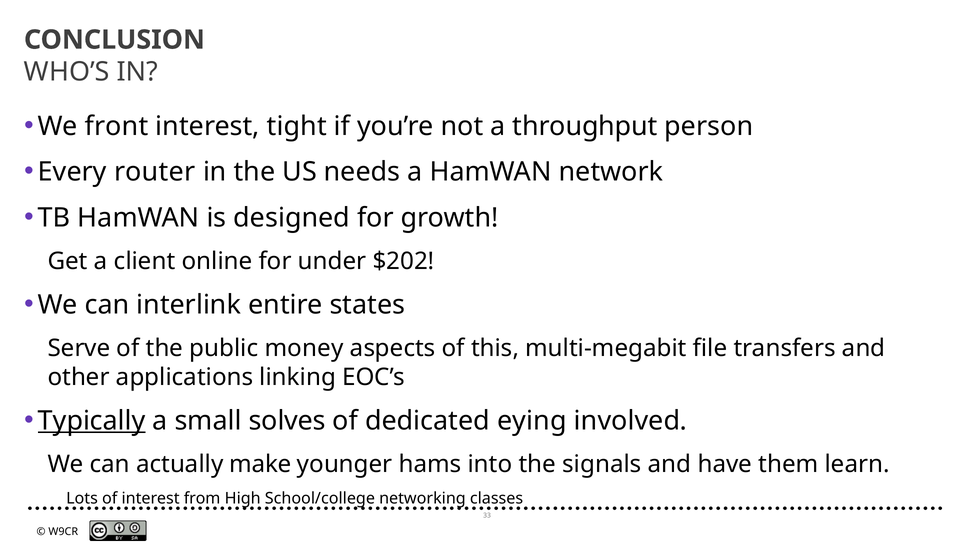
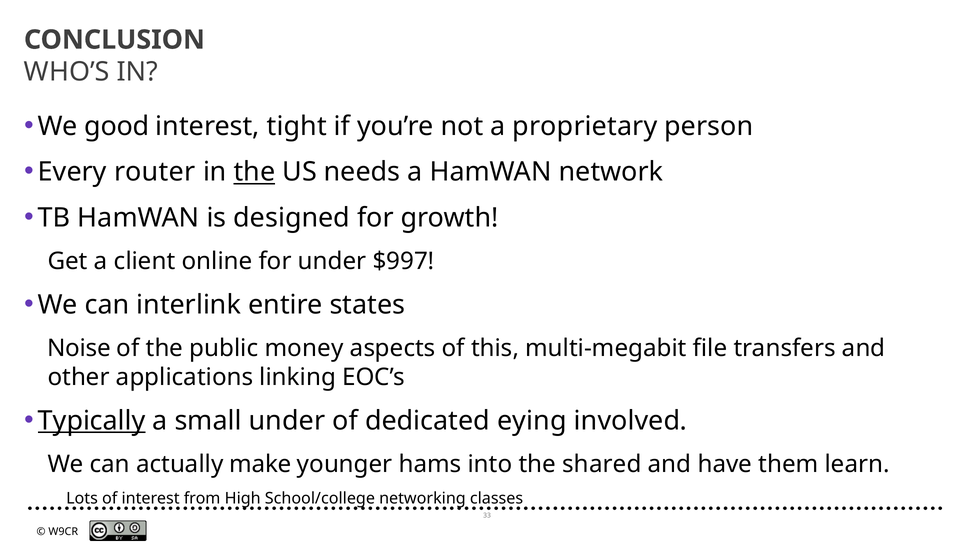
front: front -> good (117, 126)
throughput: throughput -> proprietary (585, 126)
the underline: none -> present (254, 172)
$202: $202 -> $997 (403, 261)
Serve: Serve -> Noise (79, 348)
small solves: solves -> under (287, 421)
signals: signals -> shared (602, 464)
